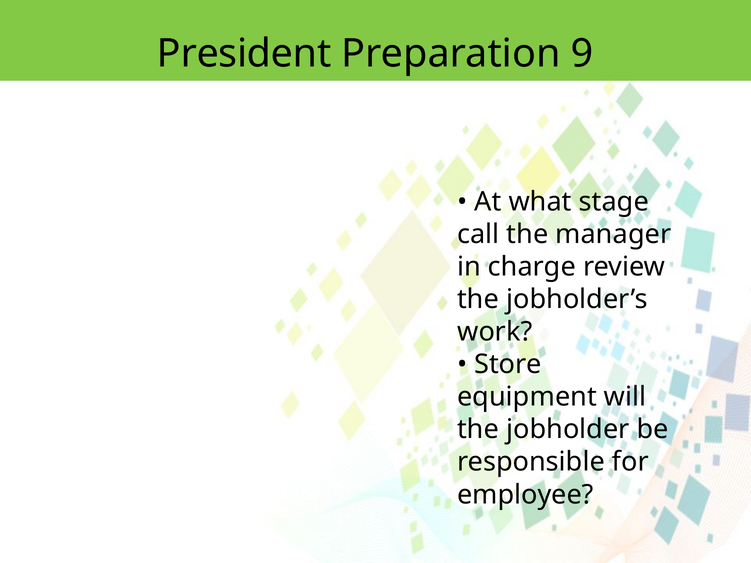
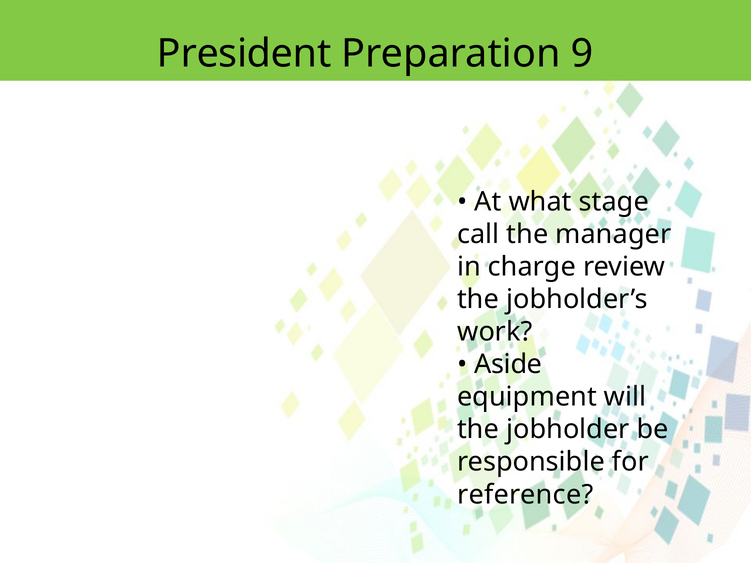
Store: Store -> Aside (508, 365)
employee: employee -> reference (525, 495)
